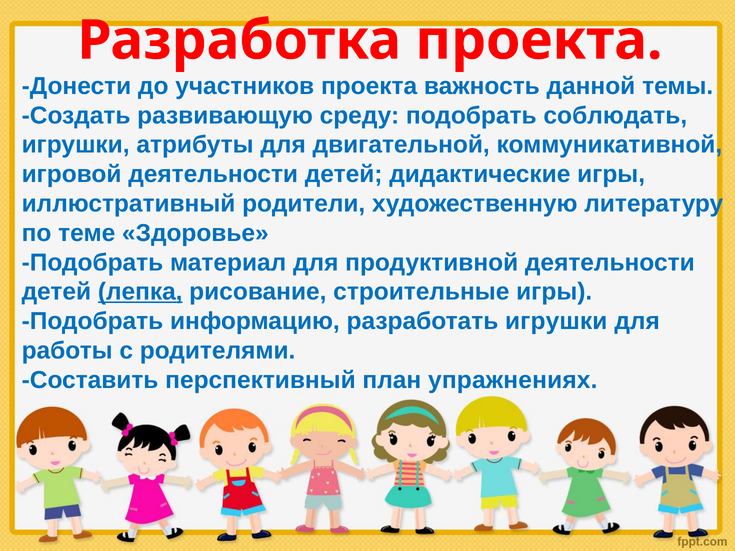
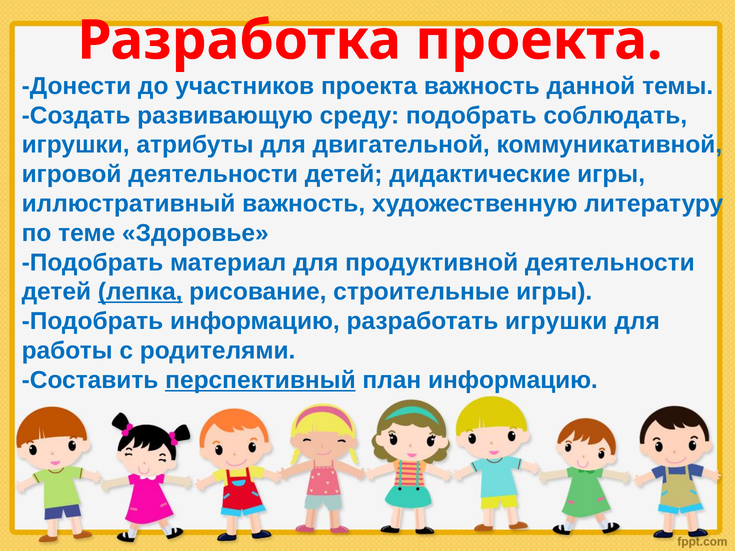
иллюстративный родители: родители -> важность (304, 204)
перспективный underline: none -> present (260, 380)
план упражнениях: упражнениях -> информацию (513, 380)
